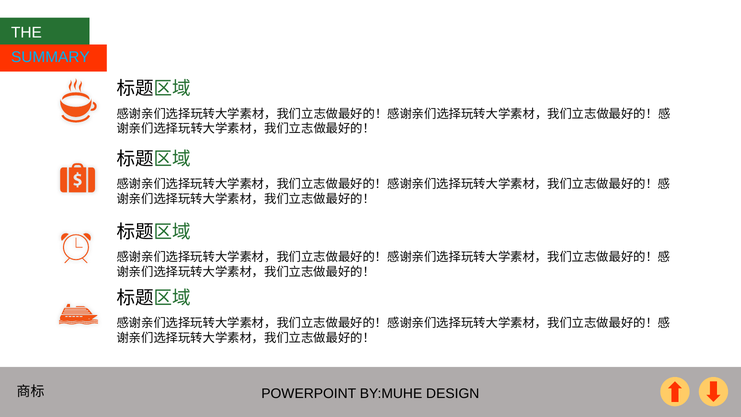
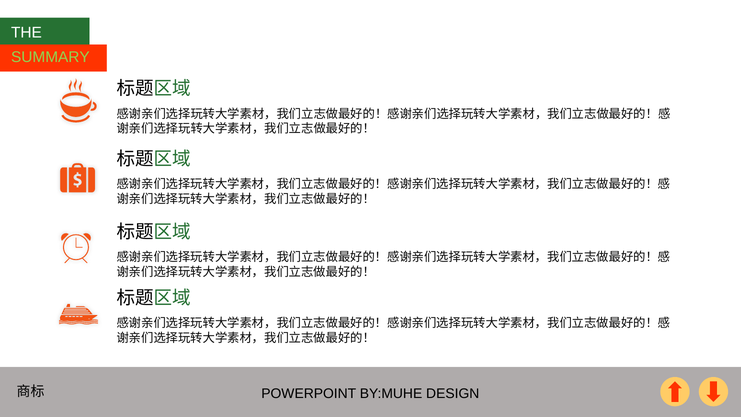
SUMMARY colour: light blue -> light green (50, 57)
